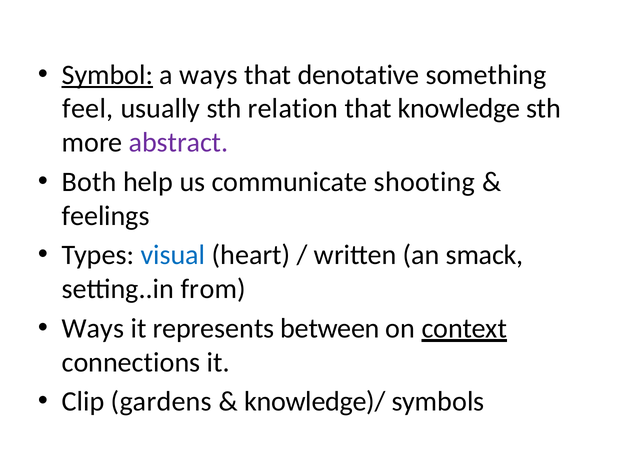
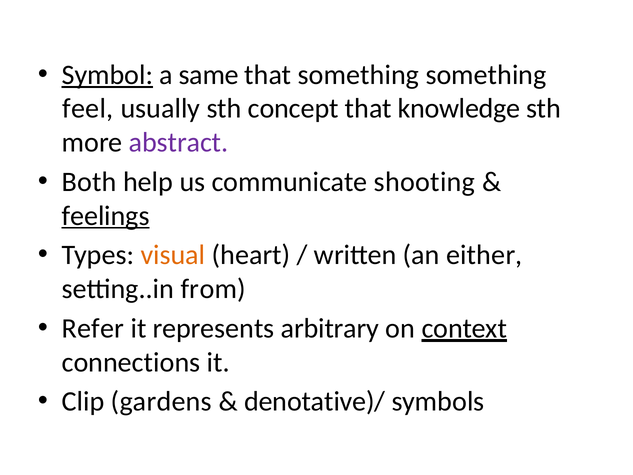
a ways: ways -> same (209, 75)
that denotative: denotative -> something (358, 75)
relation: relation -> concept (293, 109)
feelings underline: none -> present (106, 216)
visual colour: blue -> orange (173, 255)
smack: smack -> either (484, 255)
Ways: Ways -> Refer (93, 328)
between: between -> arbitrary (330, 328)
knowledge)/: knowledge)/ -> denotative)/ (315, 401)
